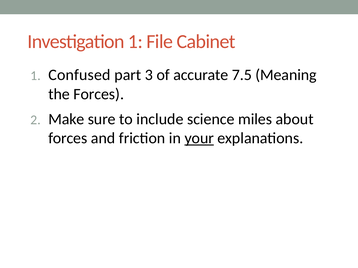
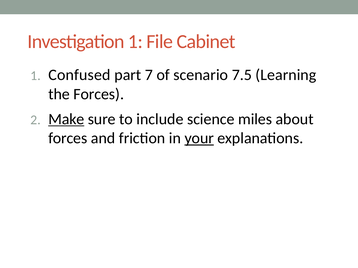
3: 3 -> 7 (149, 75)
accurate: accurate -> scenario (201, 75)
Meaning: Meaning -> Learning (286, 75)
Make underline: none -> present (66, 119)
